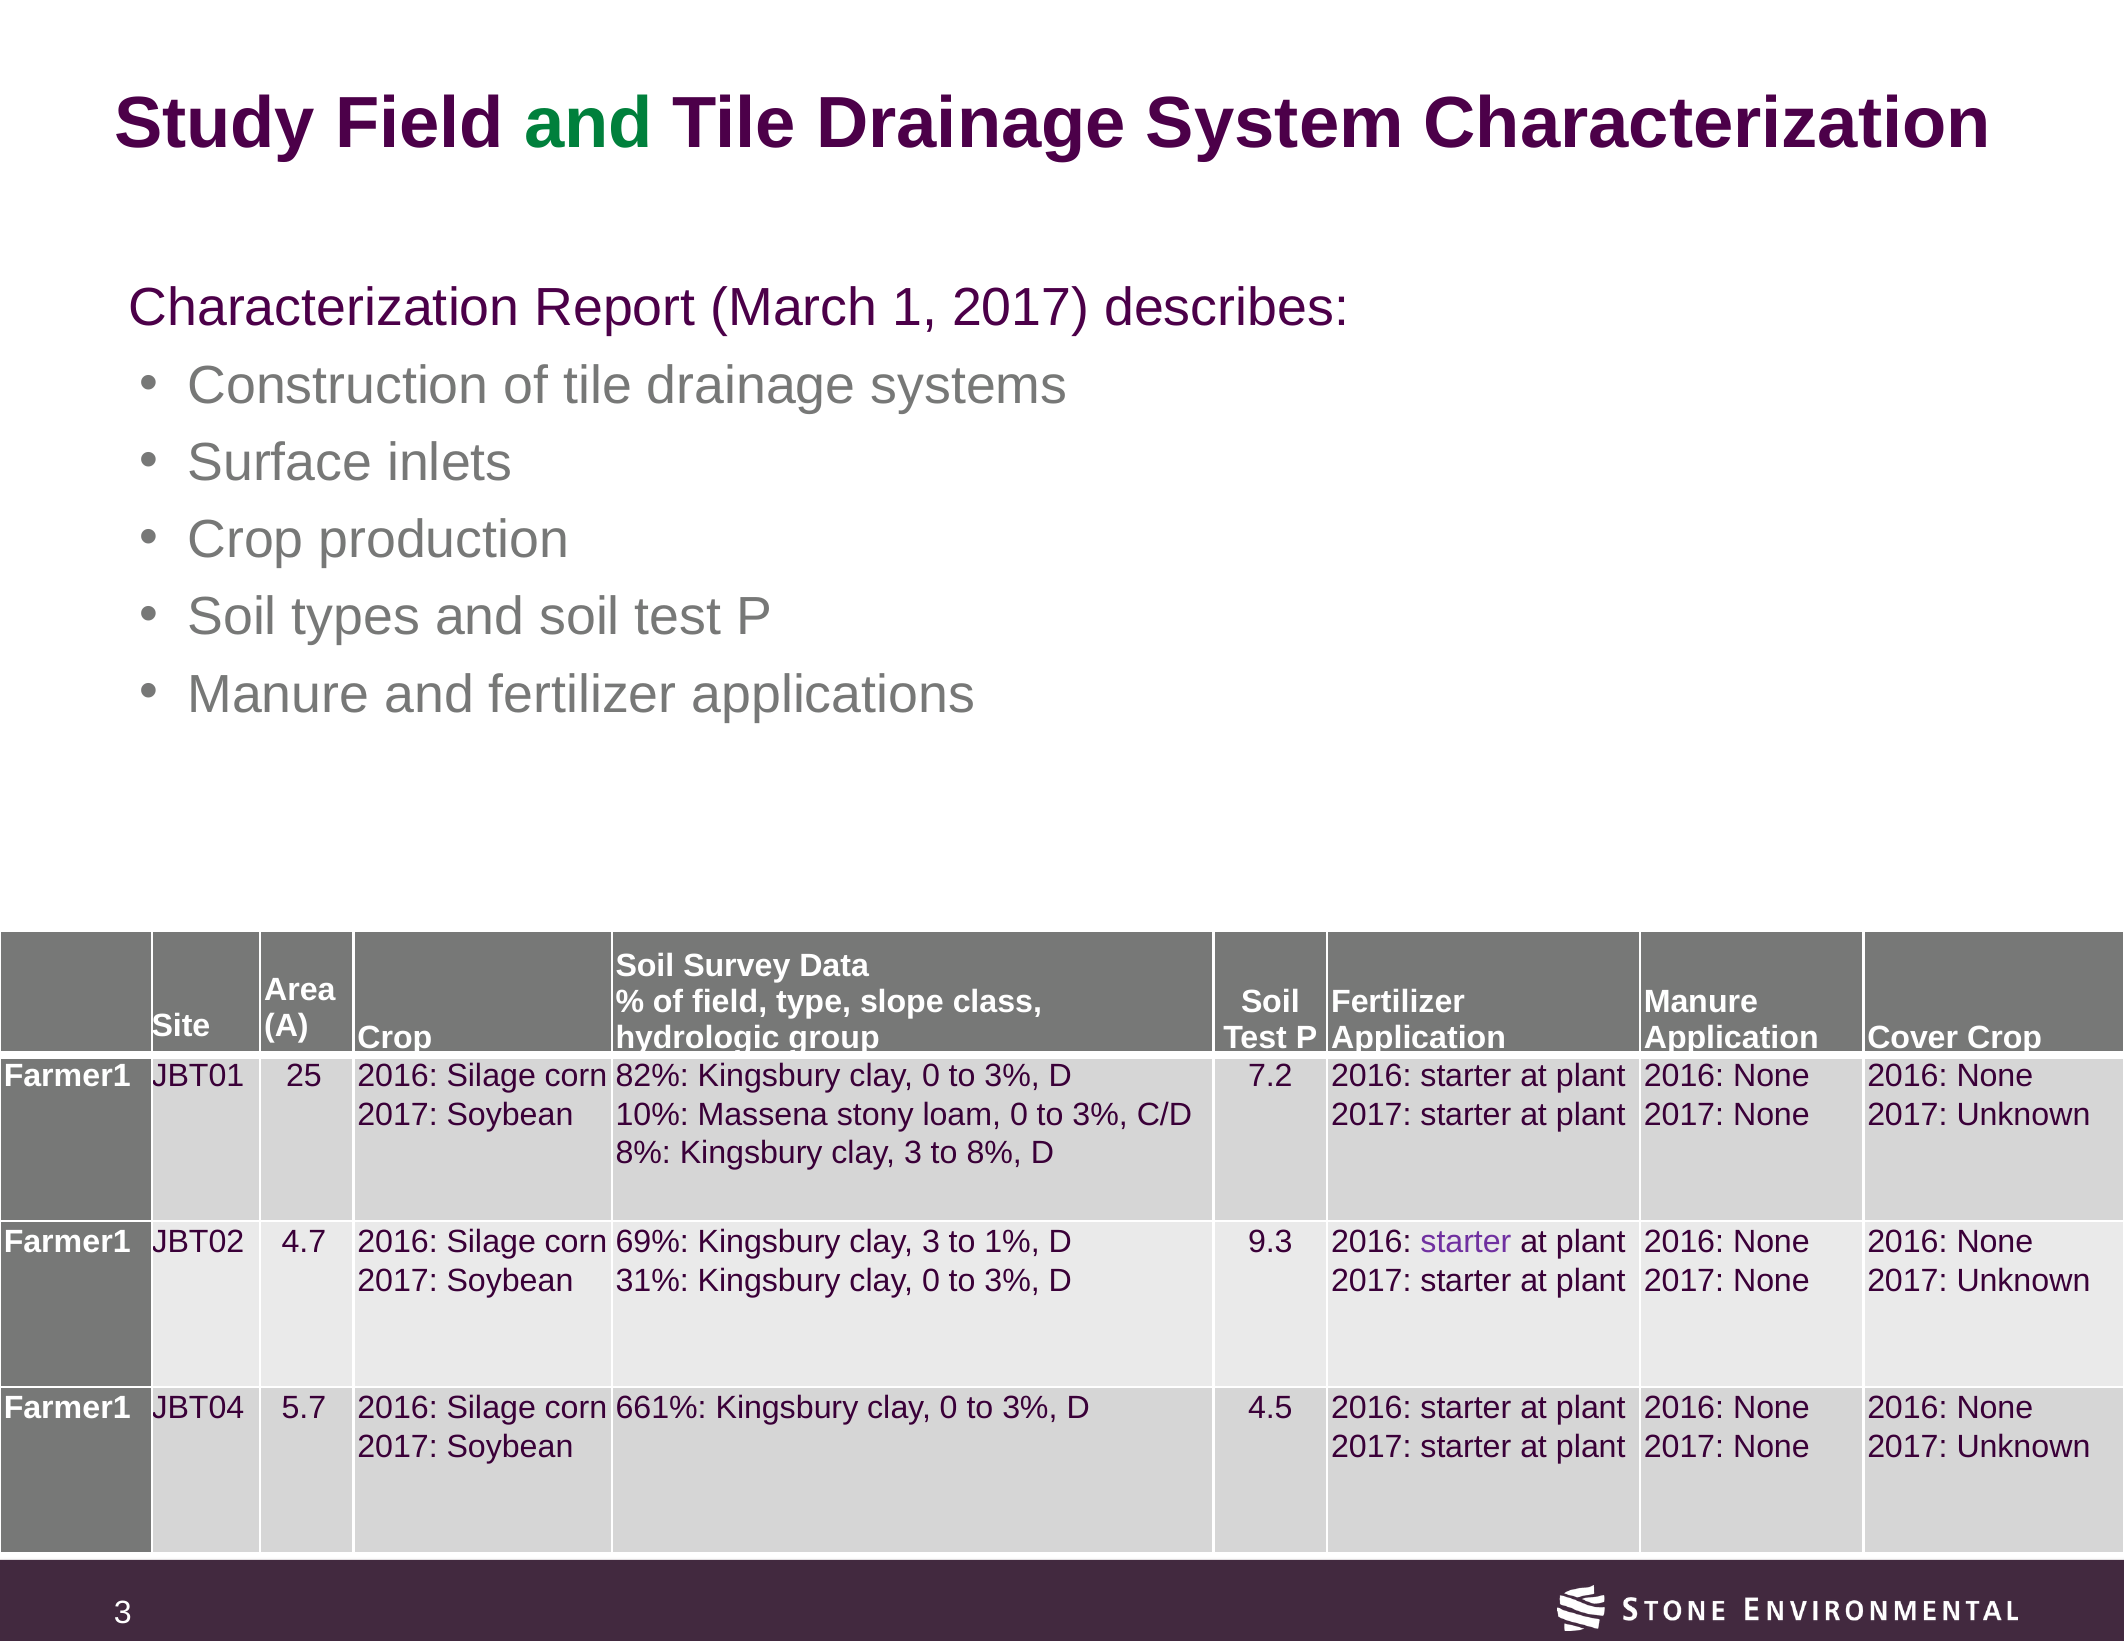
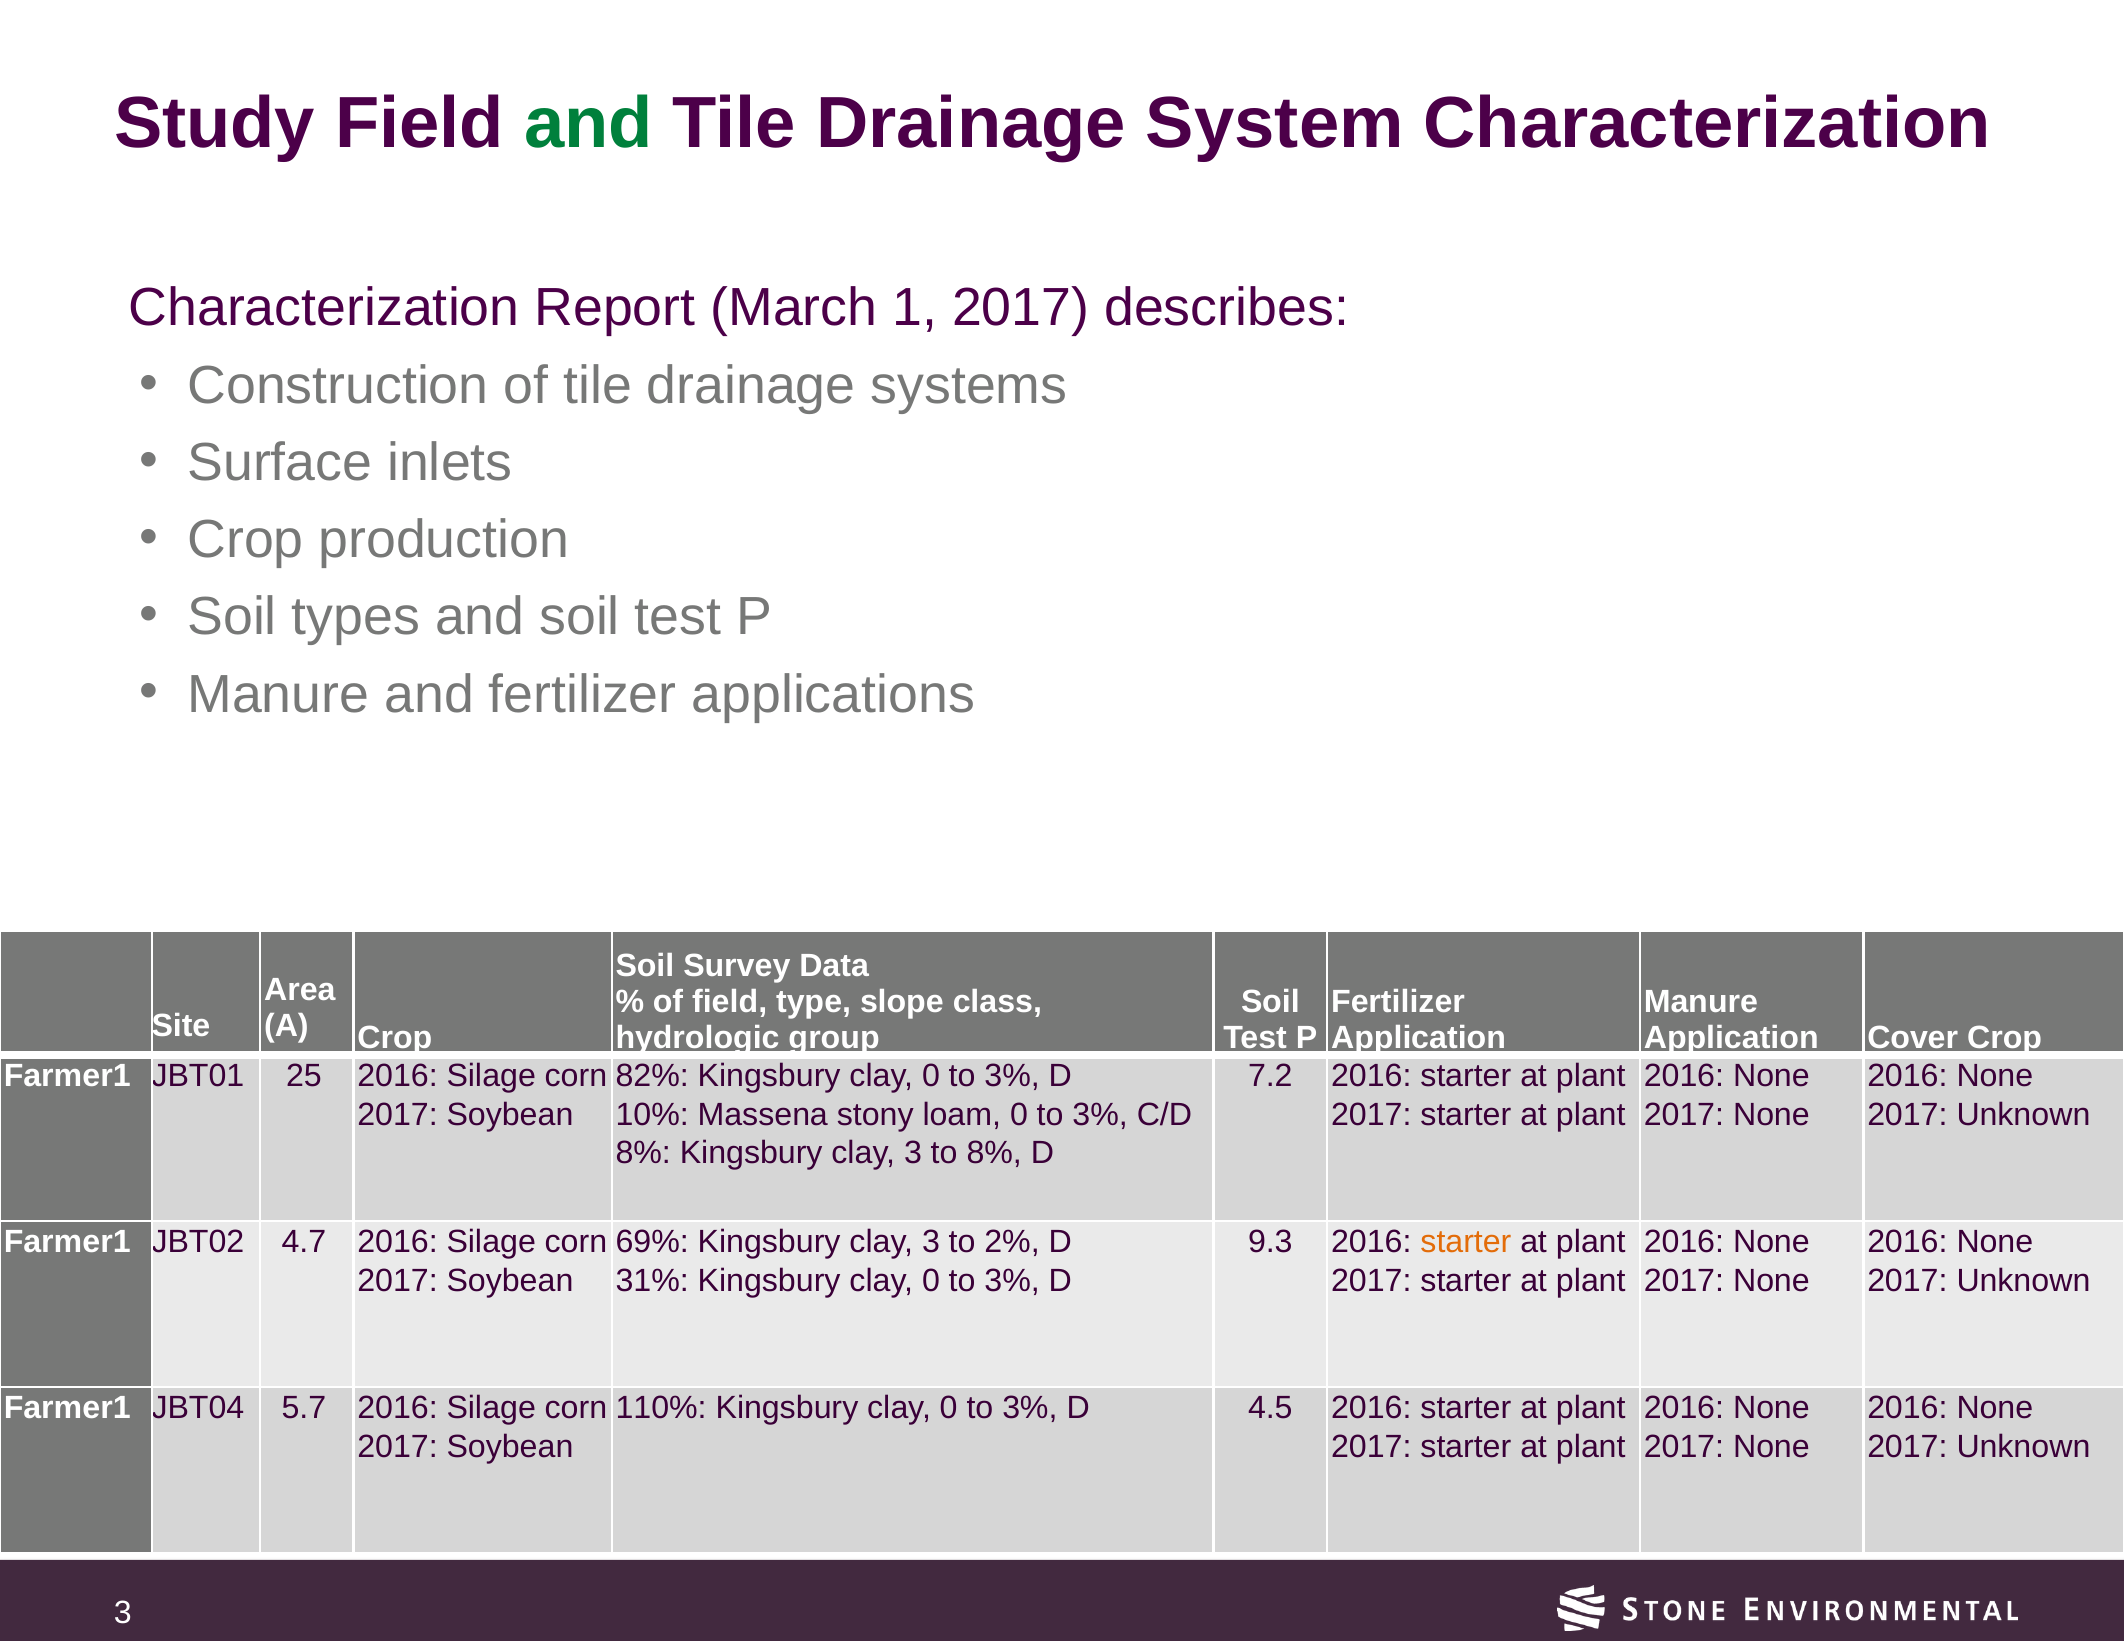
1%: 1% -> 2% (1012, 1242)
starter colour: purple -> orange (1466, 1242)
661%: 661% -> 110% (661, 1408)
